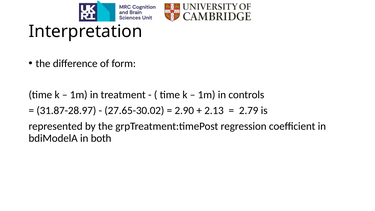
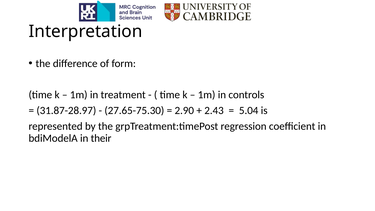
27.65-30.02: 27.65-30.02 -> 27.65-75.30 (134, 111)
2.13: 2.13 -> 2.43 (214, 111)
2.79: 2.79 -> 5.04 (249, 111)
both: both -> their (101, 138)
